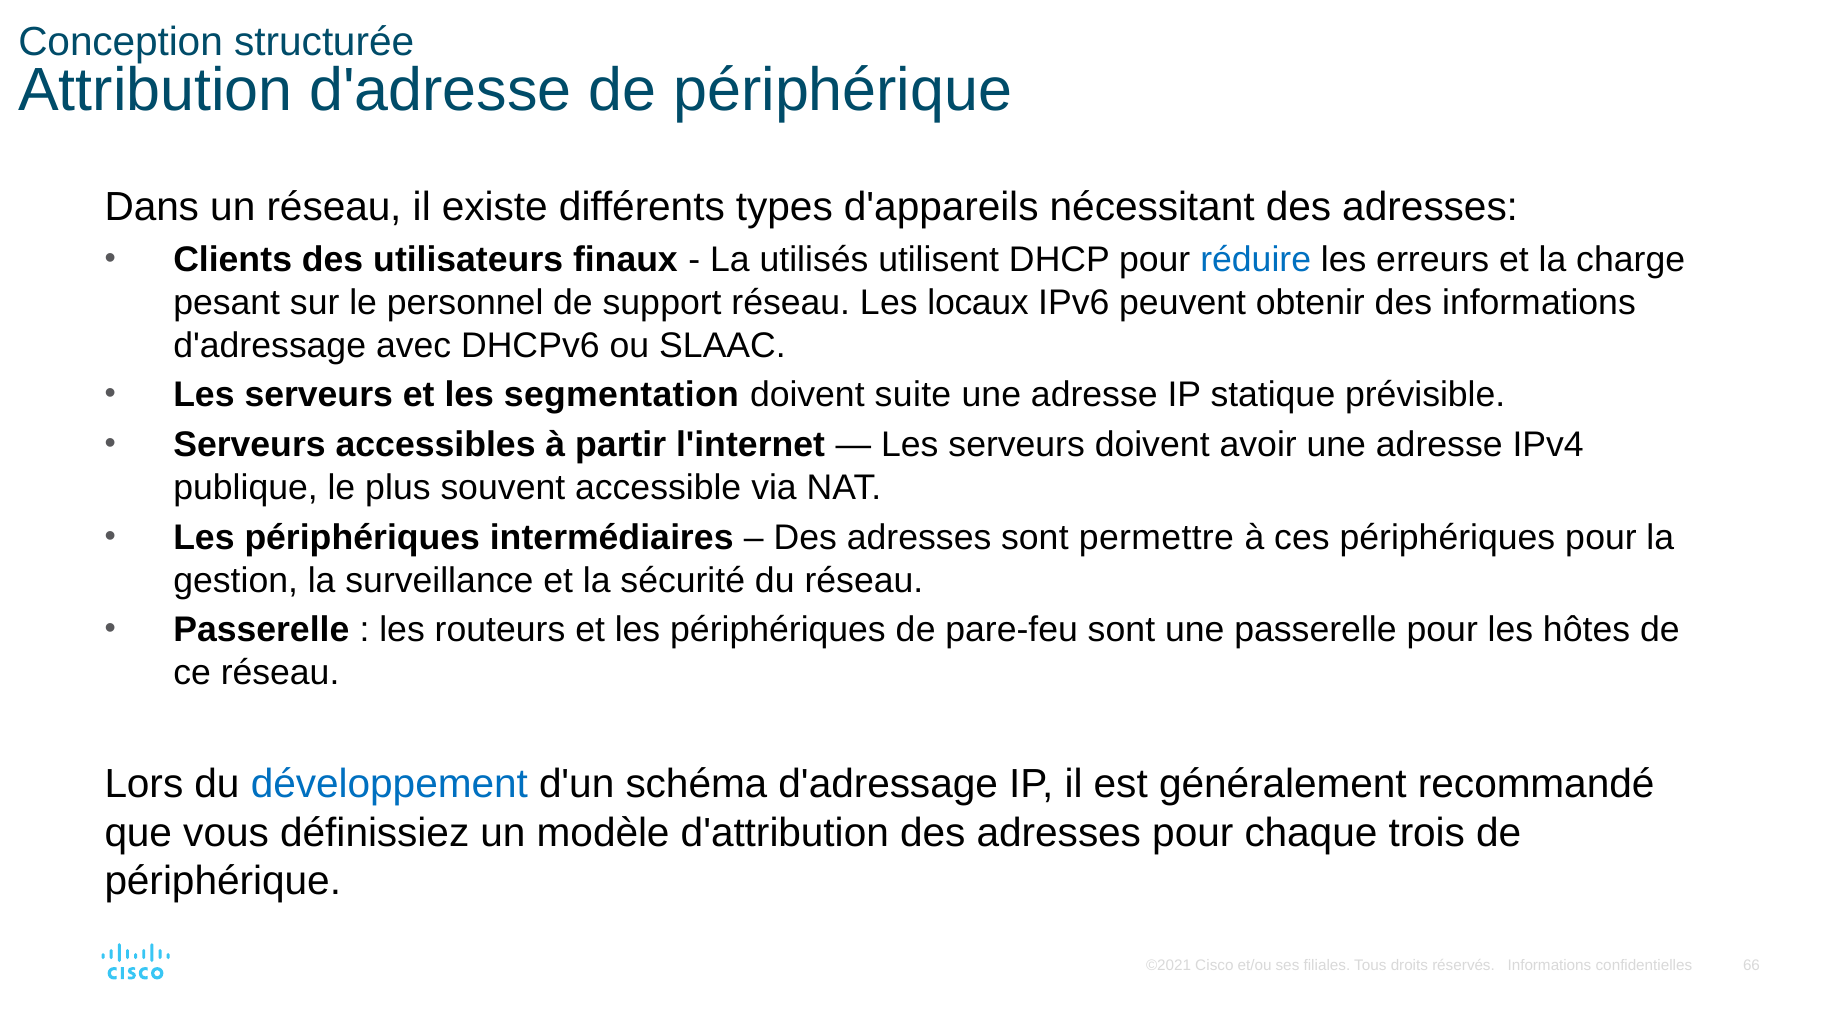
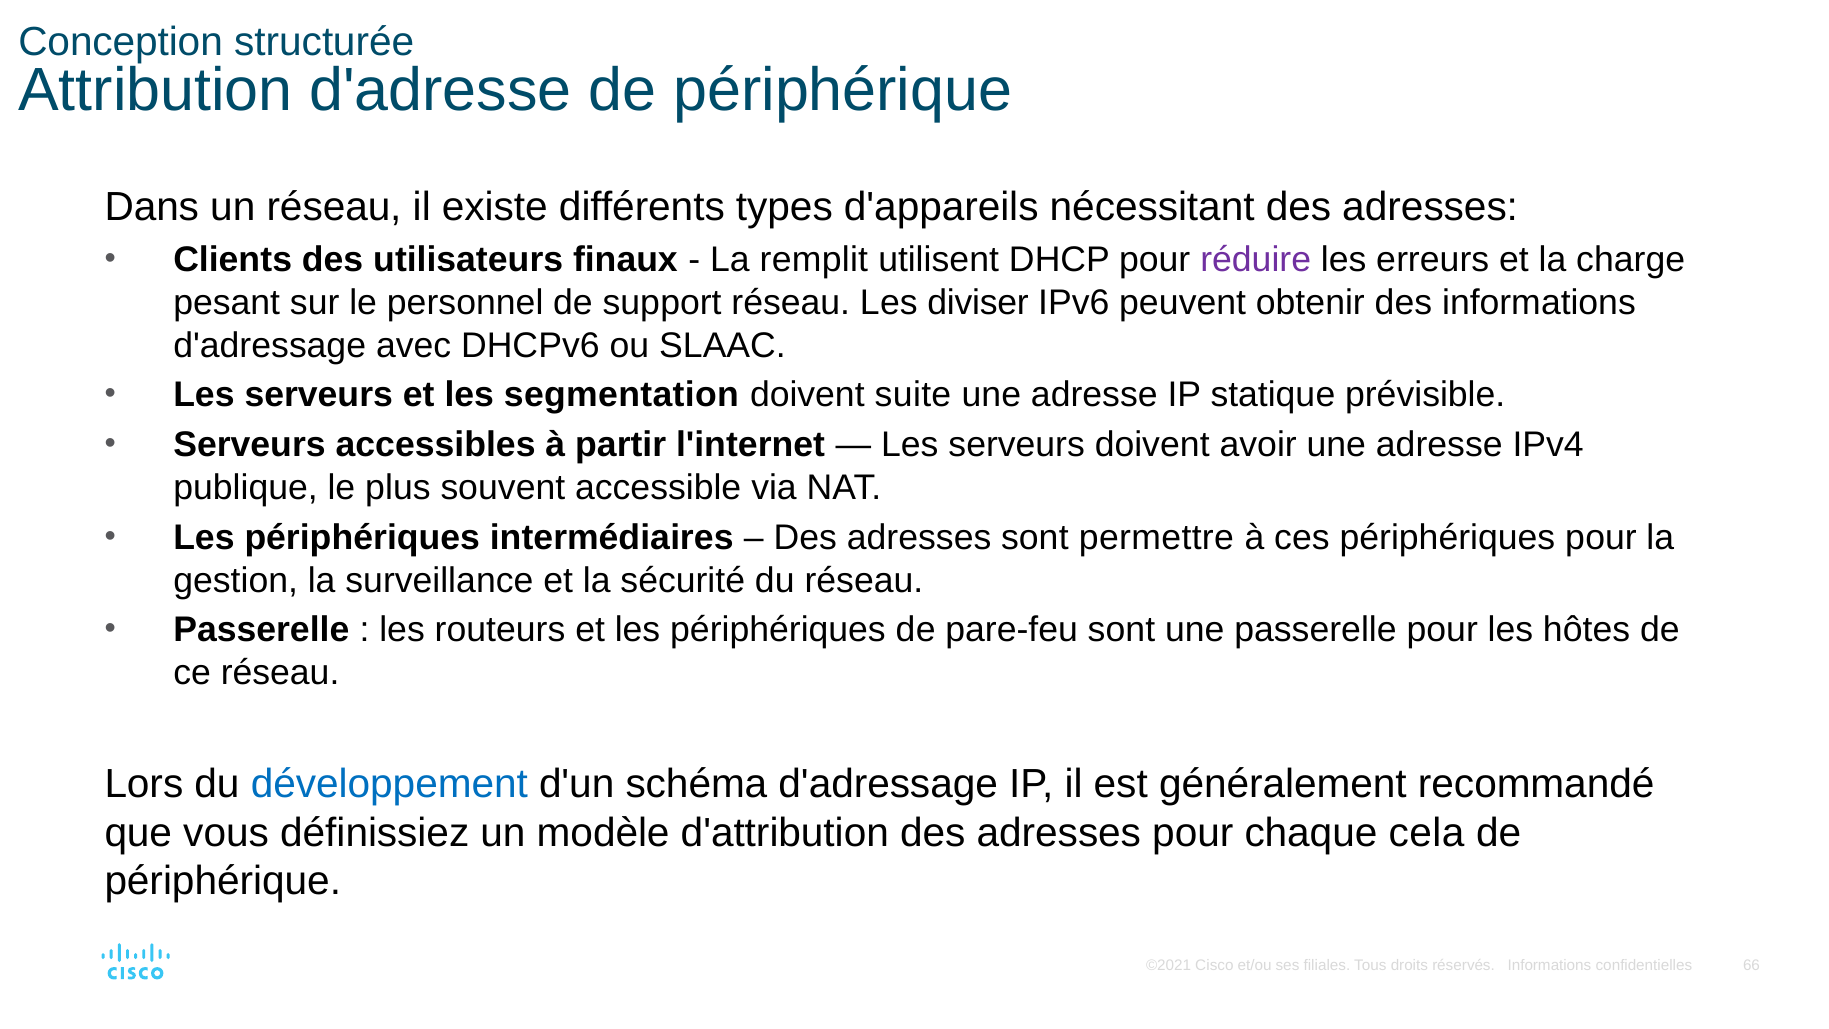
utilisés: utilisés -> remplit (814, 260)
réduire colour: blue -> purple (1256, 260)
locaux: locaux -> diviser (978, 303)
trois: trois -> cela (1427, 833)
